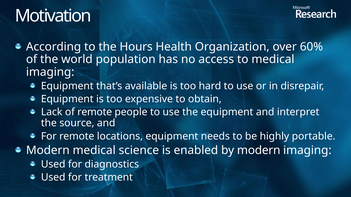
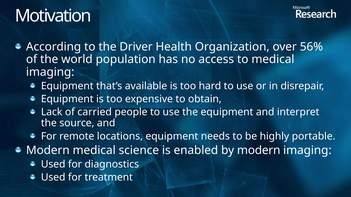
Hours: Hours -> Driver (136, 47)
60%: 60% -> 56% (311, 47)
of remote: remote -> carried (95, 112)
